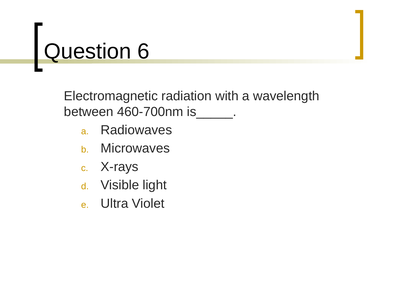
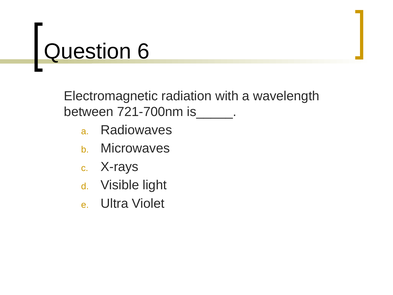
460-700nm: 460-700nm -> 721-700nm (150, 112)
